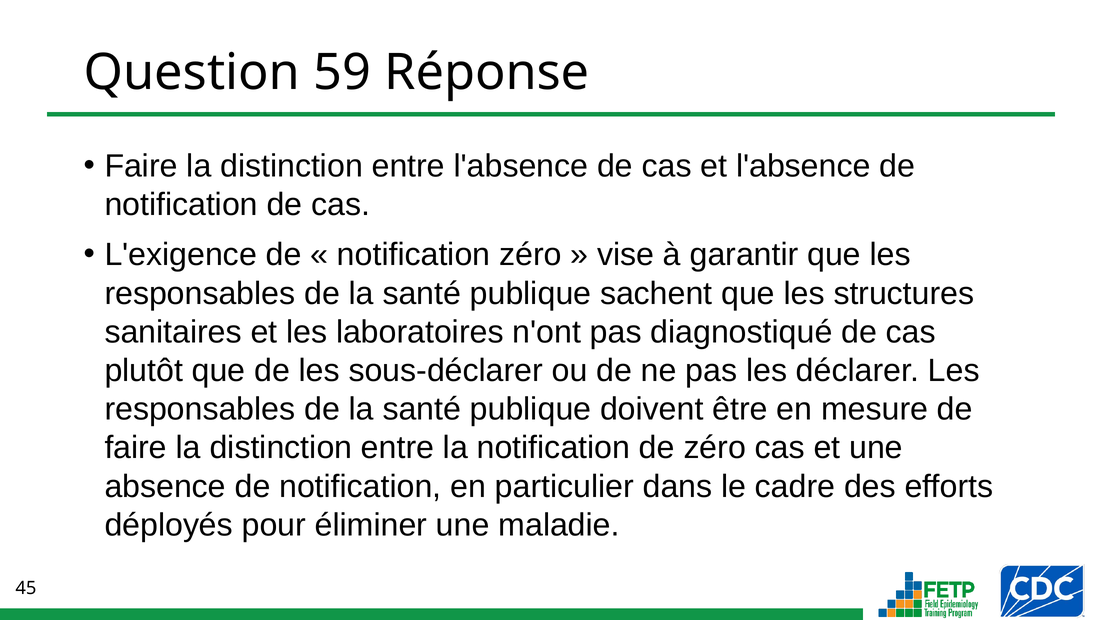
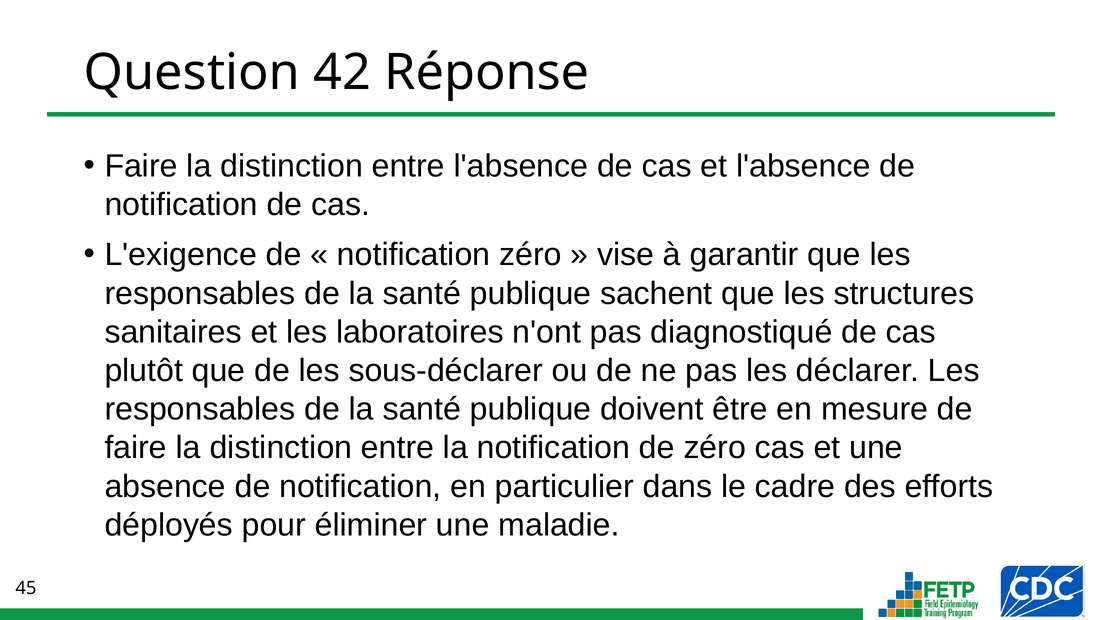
59: 59 -> 42 (342, 72)
